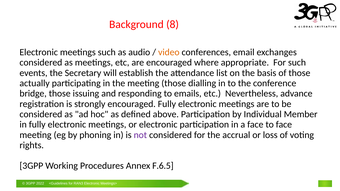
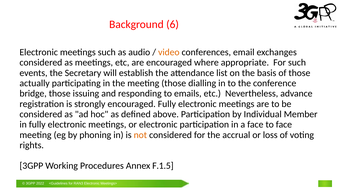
8: 8 -> 6 (173, 24)
not colour: purple -> orange (140, 135)
F.6.5: F.6.5 -> F.1.5 (163, 166)
